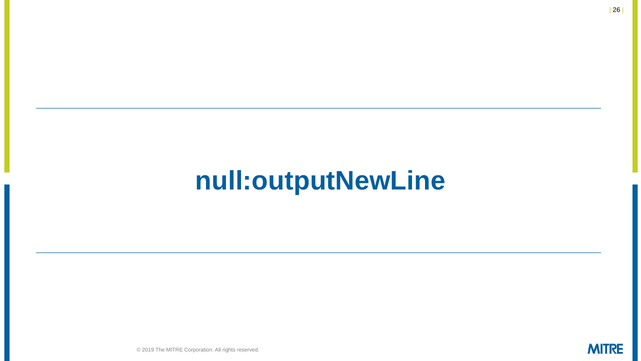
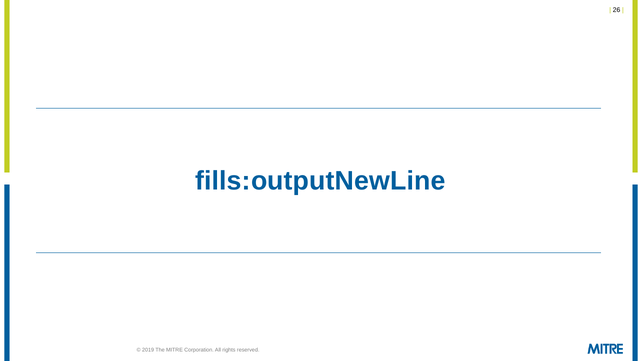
null:outputNewLine: null:outputNewLine -> fills:outputNewLine (320, 181)
